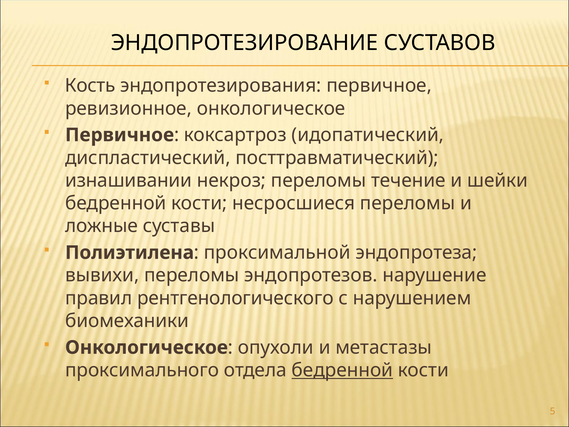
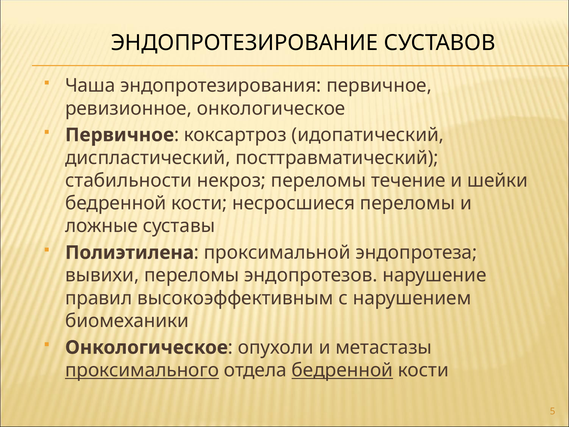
Кость: Кость -> Чаша (90, 86)
изнашивании: изнашивании -> стабильности (128, 180)
рентгенологического: рентгенологического -> высокоэффективным (235, 298)
проксимального underline: none -> present (142, 370)
